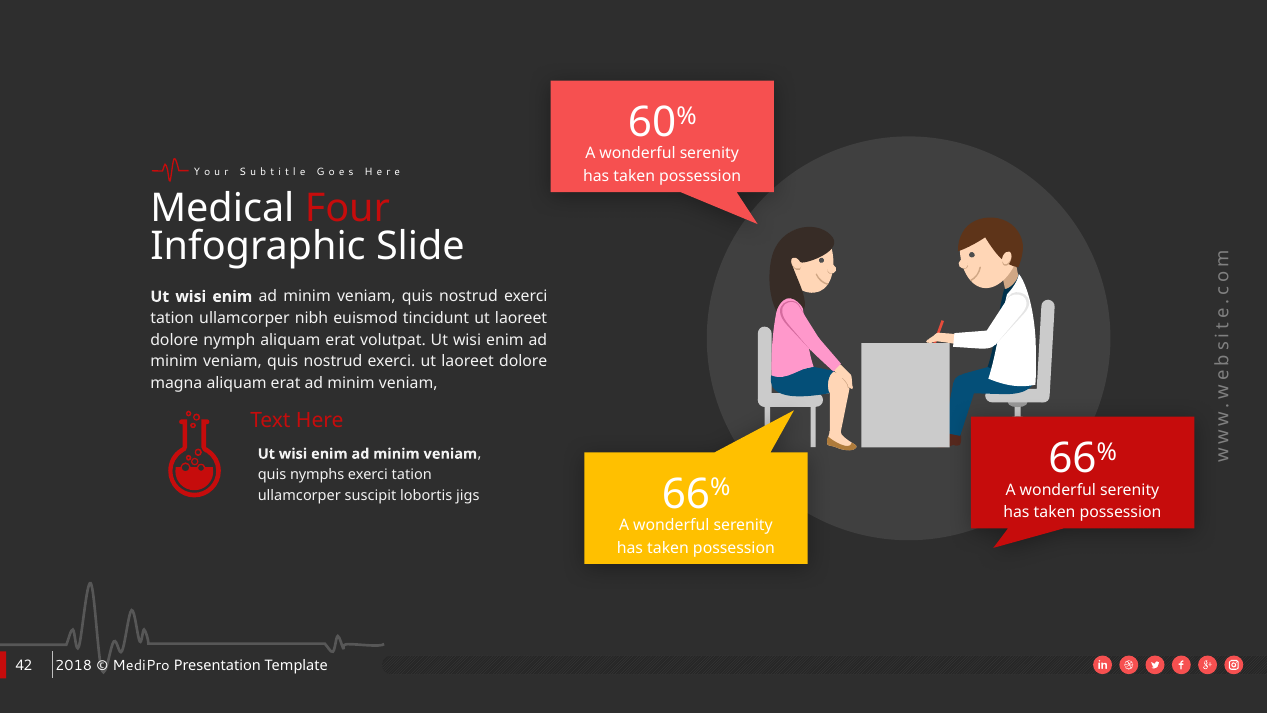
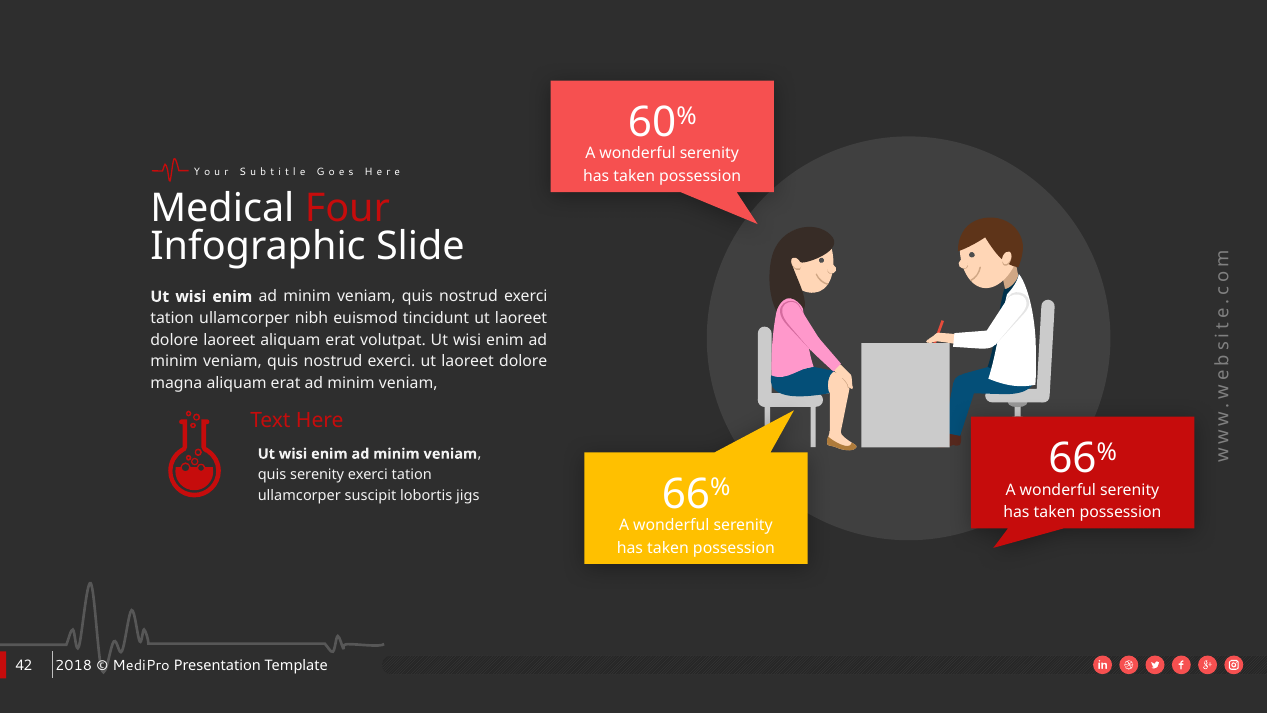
dolore nymph: nymph -> laoreet (229, 340)
quis nymphs: nymphs -> serenity (317, 475)
